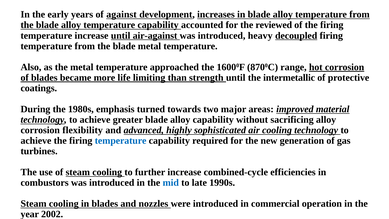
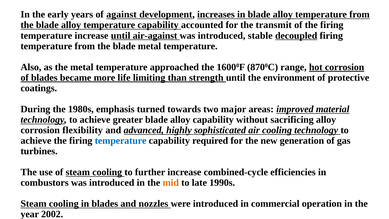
reviewed: reviewed -> transmit (274, 25)
heavy: heavy -> stable (260, 36)
intermetallic: intermetallic -> environment (289, 78)
mid colour: blue -> orange (171, 182)
